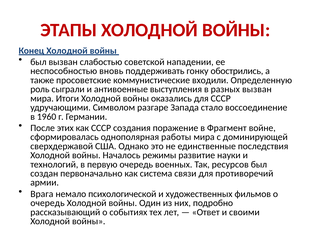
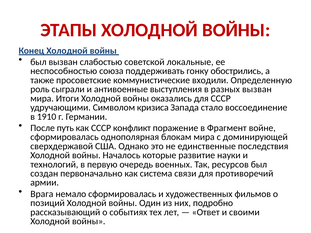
нападении: нападении -> локальные (190, 62)
вновь: вновь -> союза (111, 71)
разгаре: разгаре -> кризиса (153, 108)
1960: 1960 -> 1910 (47, 117)
этих: этих -> путь (65, 128)
создания: создания -> конфликт (132, 128)
работы: работы -> блокам (176, 137)
режимы: режимы -> которые (159, 155)
немало психологической: психологической -> сформировалась (122, 194)
очередь: очередь -> позиций (48, 203)
